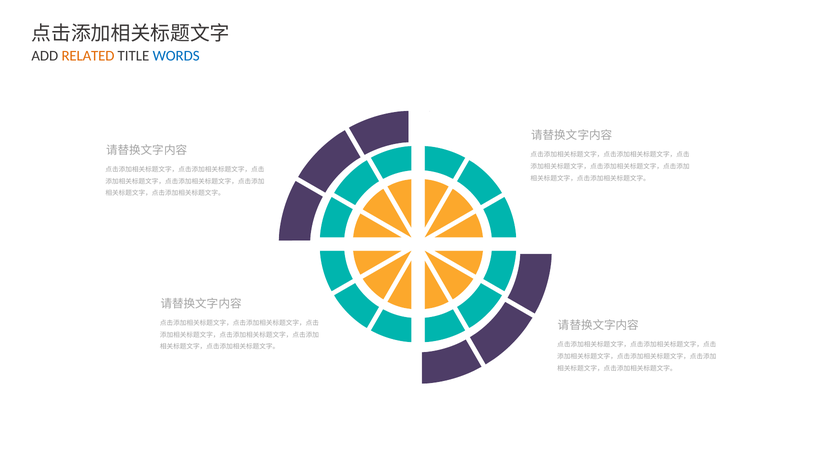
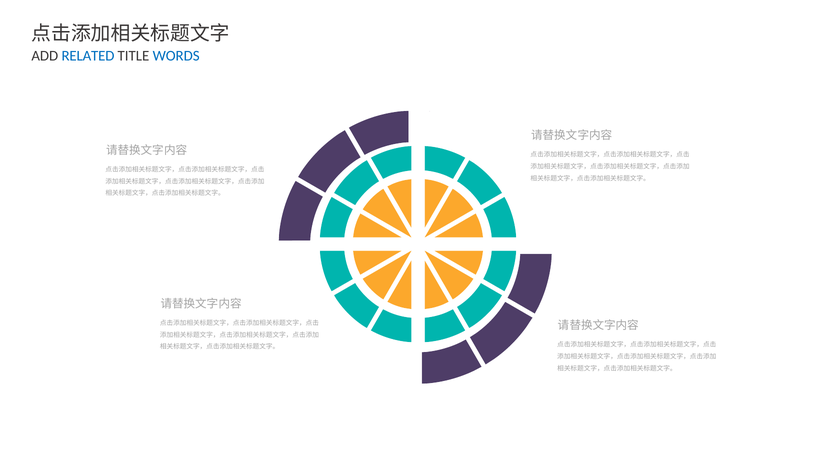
RELATED colour: orange -> blue (88, 56)
